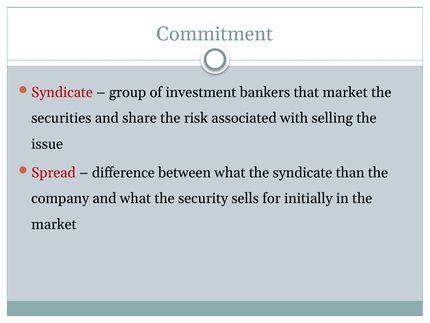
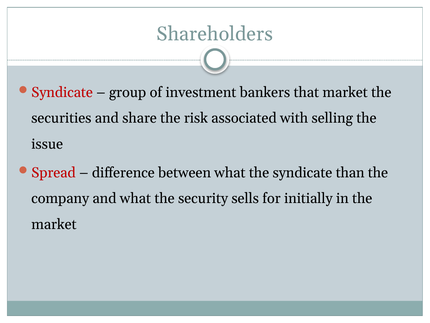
Commitment: Commitment -> Shareholders (215, 34)
